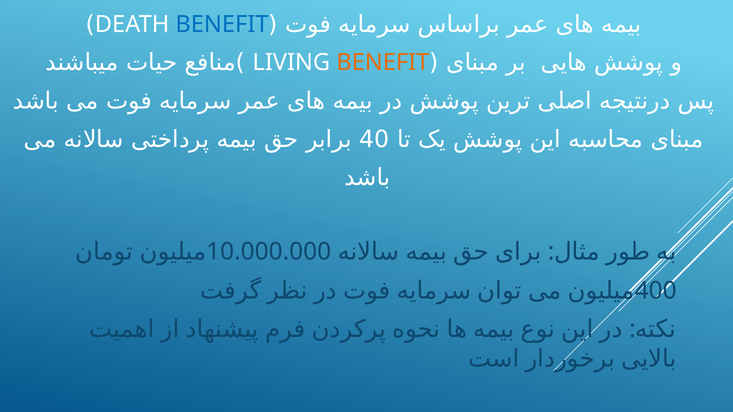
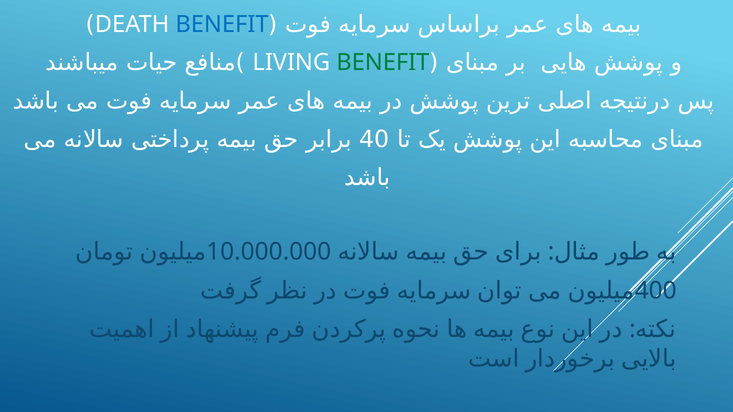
BENEFIT colour: orange -> green (383, 63)
